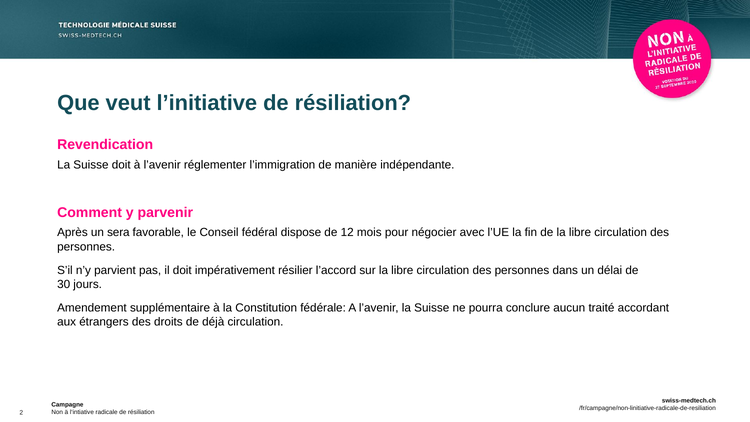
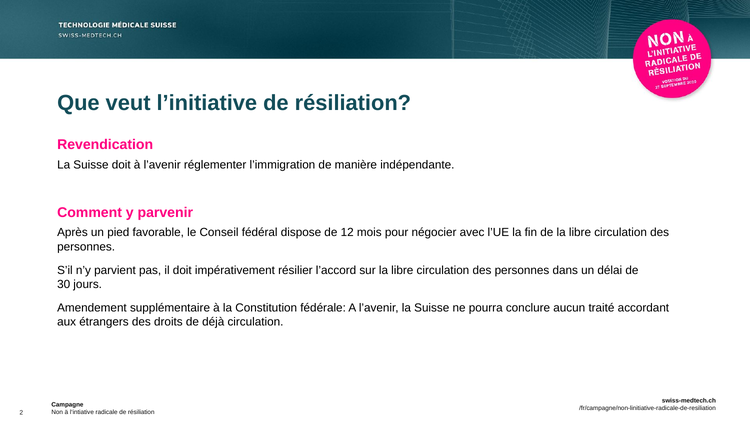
sera: sera -> pied (118, 233)
